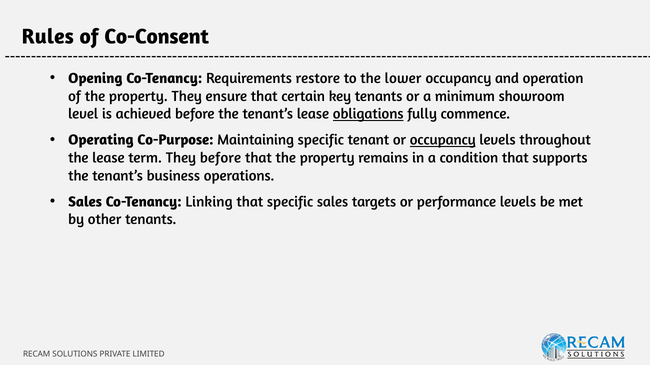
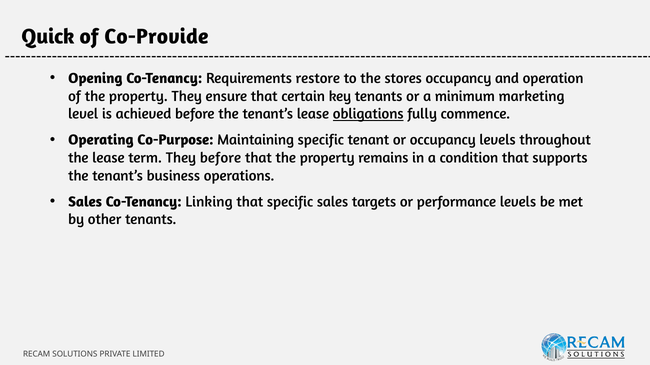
Rules: Rules -> Quick (48, 37)
Co-Consent: Co-Consent -> Co-Provide (156, 37)
lower: lower -> stores (403, 78)
showroom: showroom -> marketing (532, 96)
occupancy underline: present -> none (443, 140)
